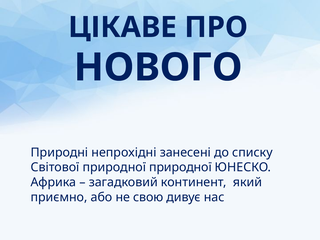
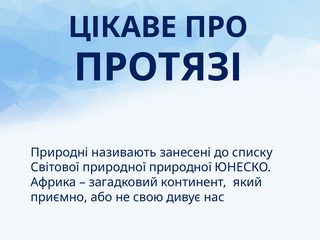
НОВОГО: НОВОГО -> ПРОТЯЗІ (158, 67)
непрохідні: непрохідні -> називають (124, 152)
